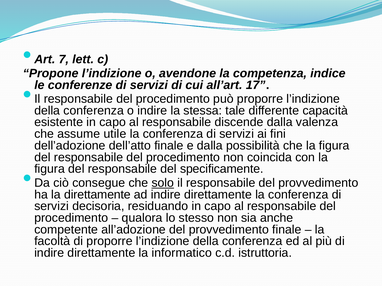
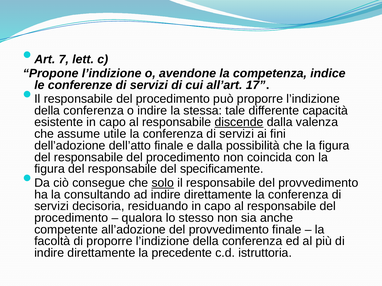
discende underline: none -> present (239, 122)
la direttamente: direttamente -> consultando (97, 195)
informatico: informatico -> precedente (182, 253)
